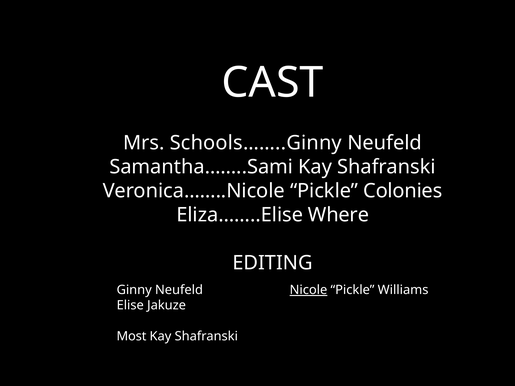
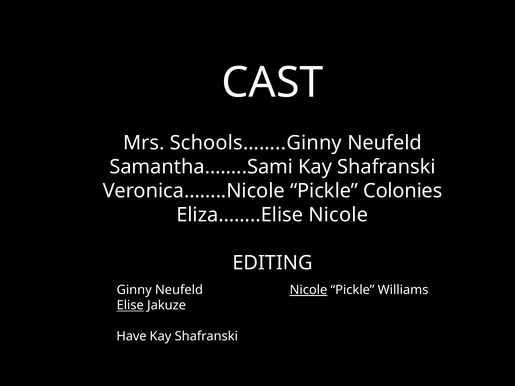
Eliza……..Elise Where: Where -> Nicole (338, 215)
Elise underline: none -> present (130, 306)
Most: Most -> Have (131, 336)
